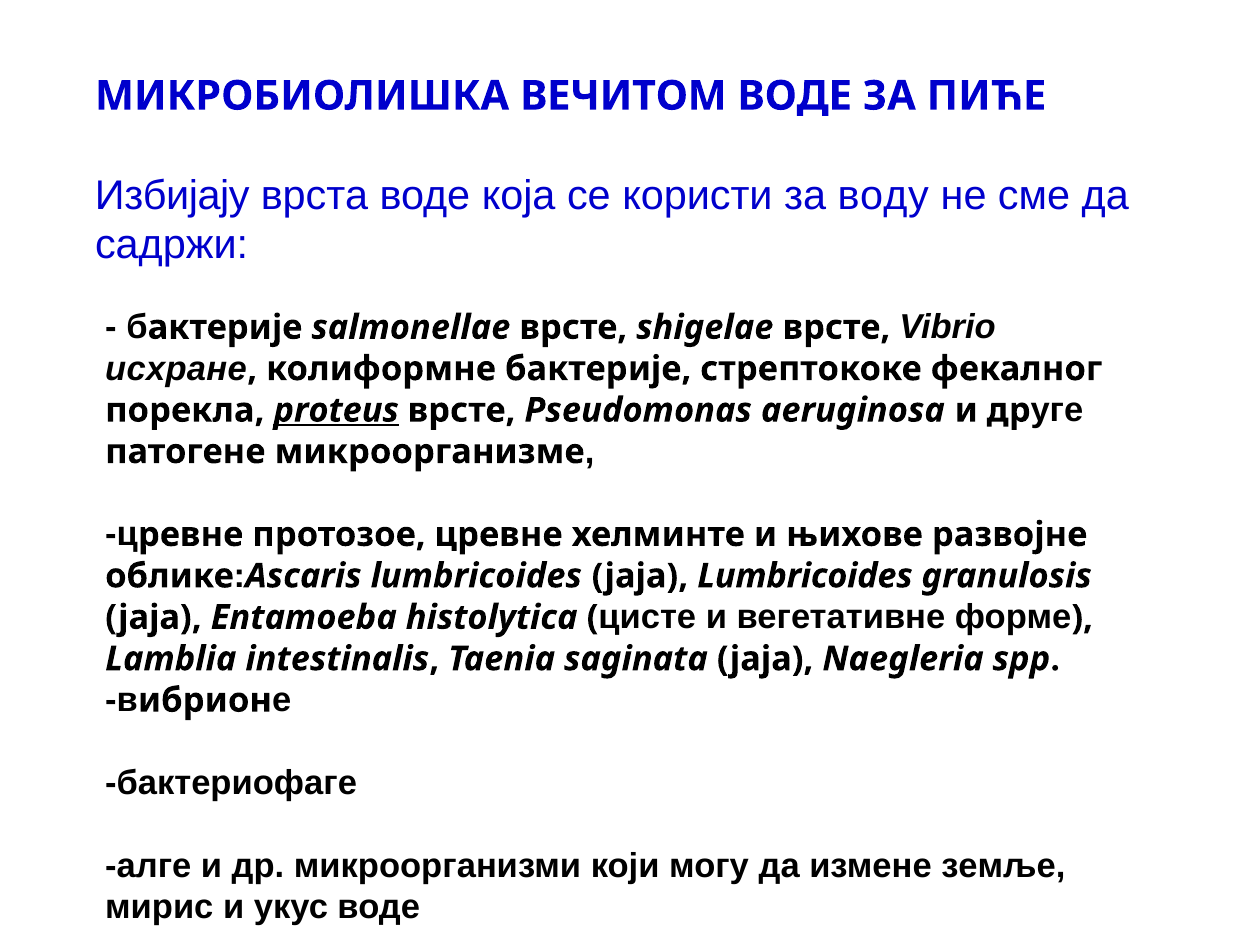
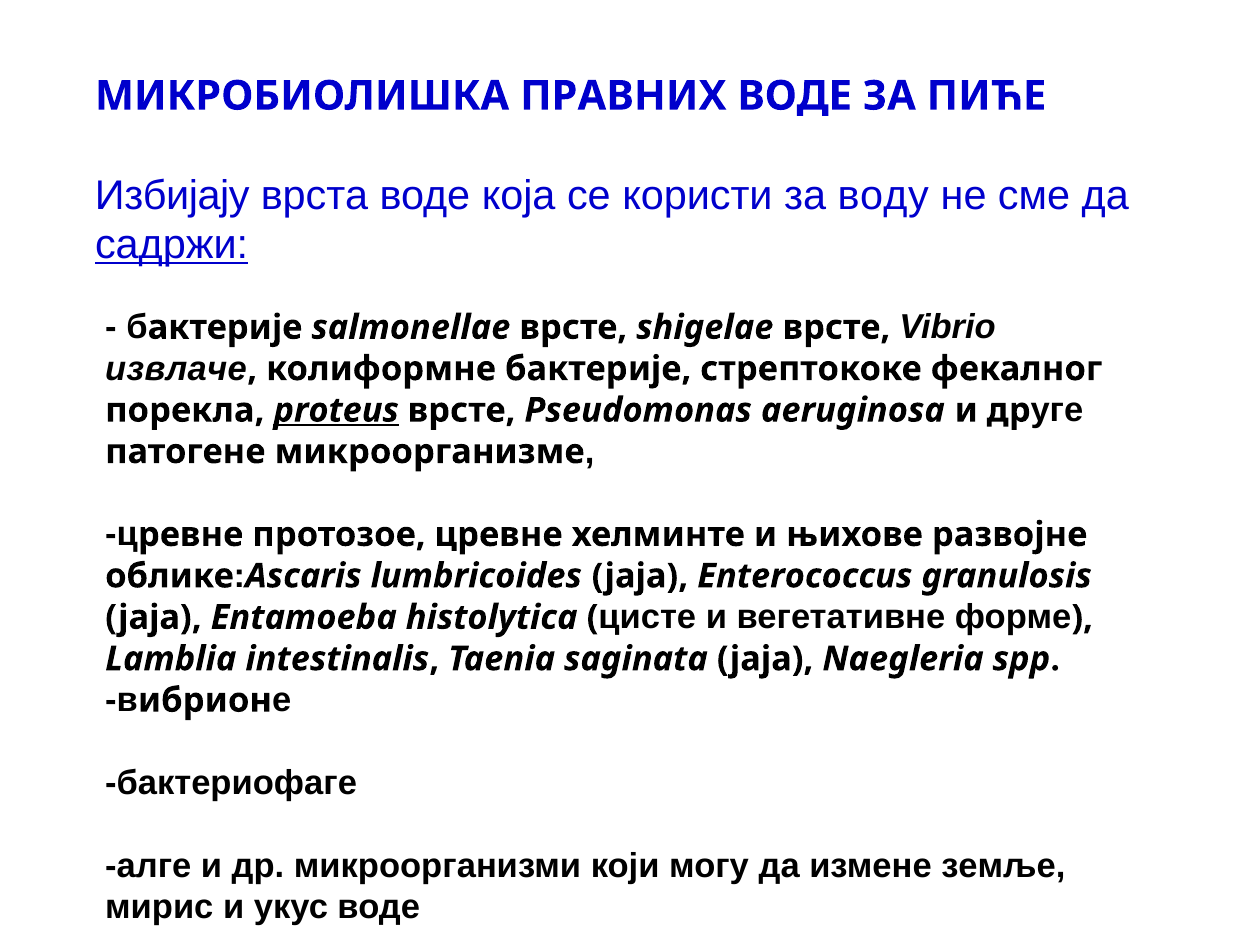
ВЕЧИТОМ: ВЕЧИТОМ -> ПРАВНИХ (623, 96)
садржи underline: none -> present (172, 245)
исхране: исхране -> извлаче (176, 369)
jaja Lumbricoides: Lumbricoides -> Enterococcus (805, 576)
